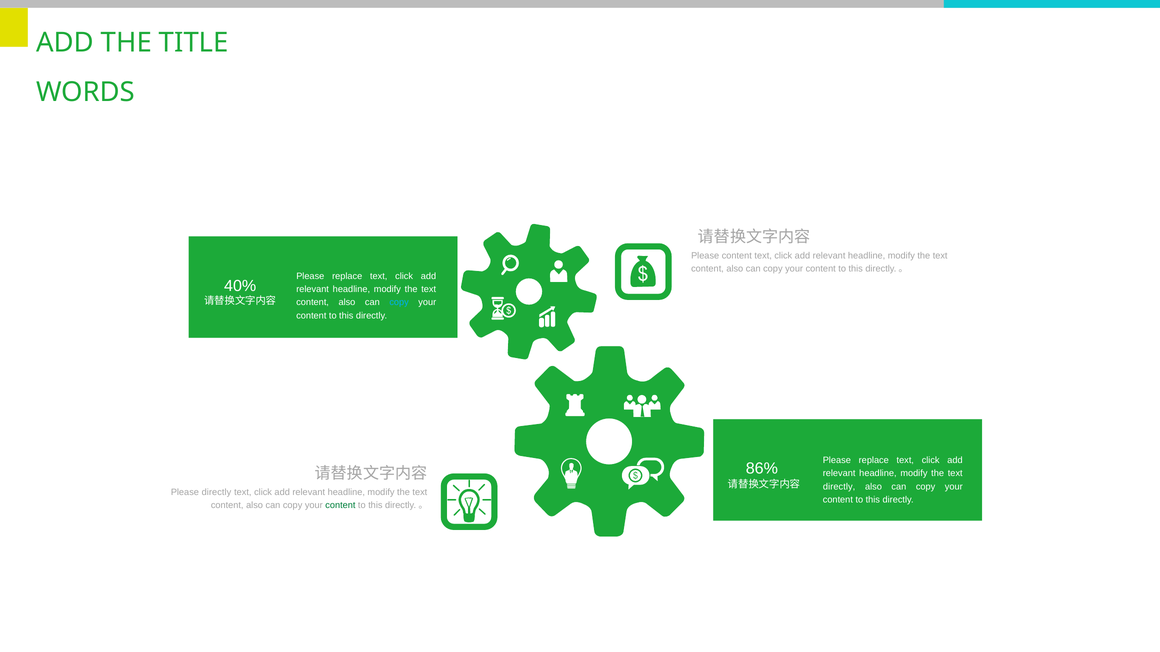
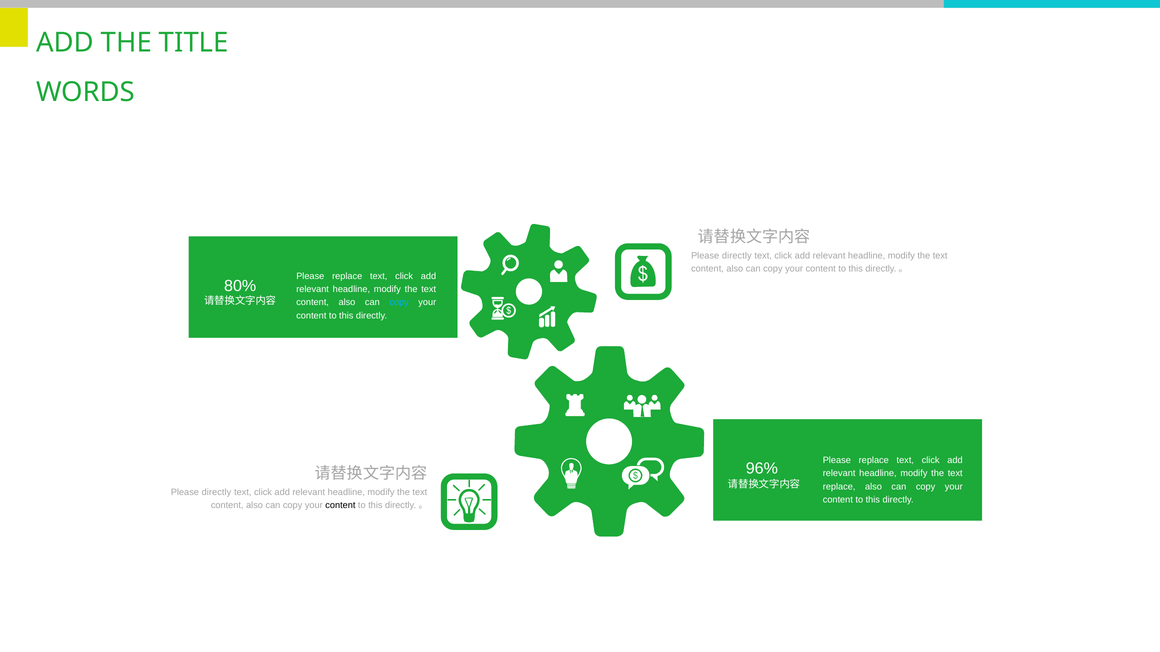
content: content -> directly (737, 256)
40%: 40% -> 80% (240, 286)
86%: 86% -> 96% (762, 469)
directly: directly -> replace (839, 487)
content colour: green -> black (340, 506)
